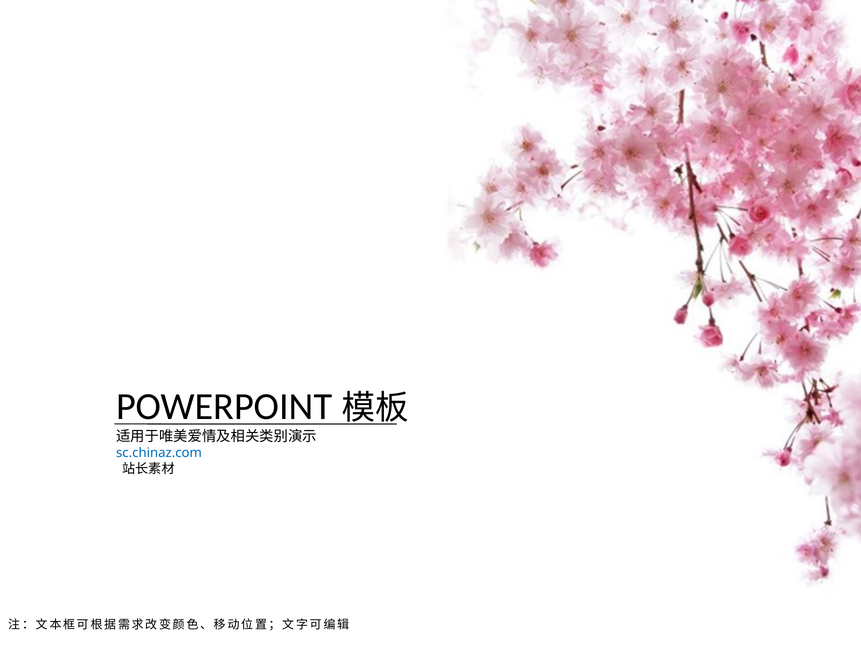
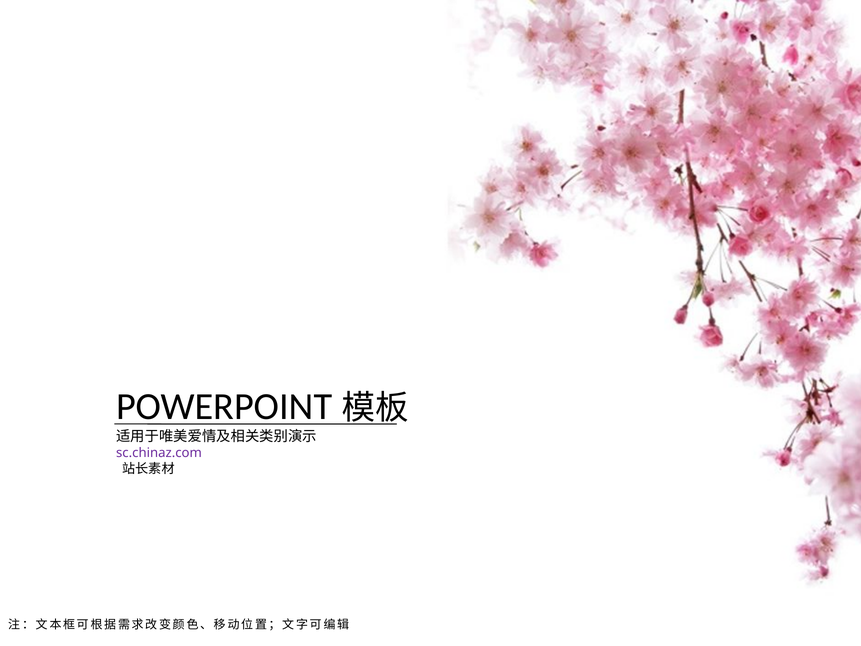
sc.chinaz.com colour: blue -> purple (159, 453)
